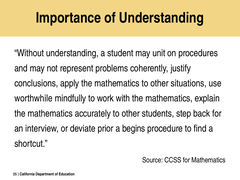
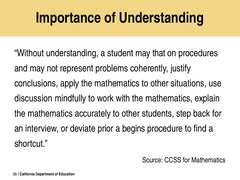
unit: unit -> that (159, 53)
worthwhile: worthwhile -> discussion (33, 98)
